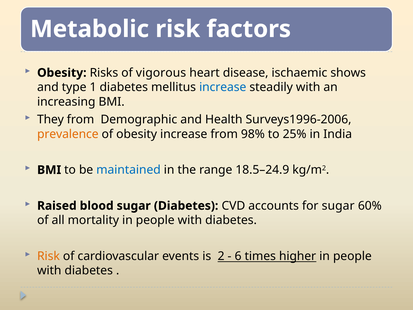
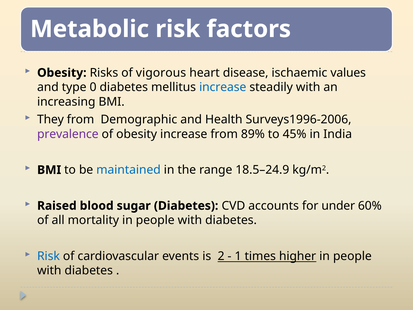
shows: shows -> values (348, 73)
1: 1 -> 0 (93, 87)
prevalence colour: orange -> purple (68, 134)
98%: 98% -> 89% (253, 134)
25%: 25% -> 45% (295, 134)
for sugar: sugar -> under (338, 206)
Risk colour: orange -> blue (48, 256)
6: 6 -> 1 (238, 256)
